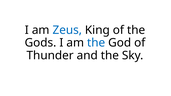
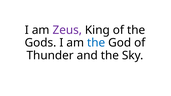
Zeus colour: blue -> purple (67, 30)
